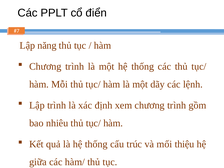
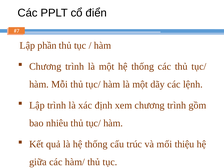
năng: năng -> phần (47, 45)
